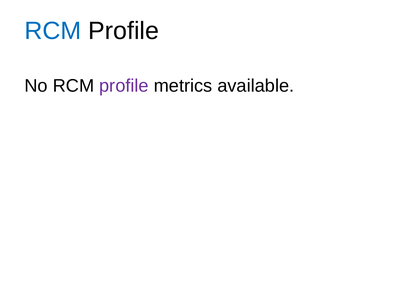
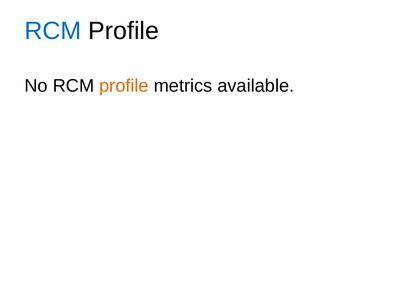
profile colour: purple -> orange (124, 86)
